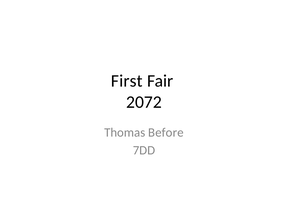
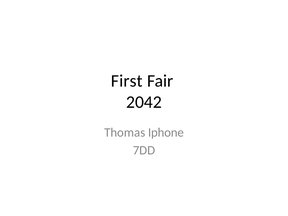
2072: 2072 -> 2042 (144, 102)
Before: Before -> Iphone (166, 132)
